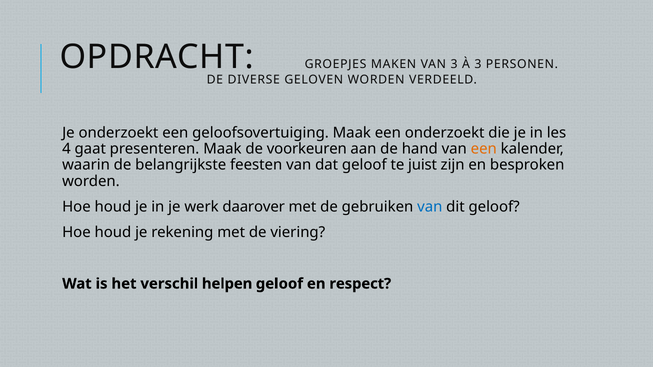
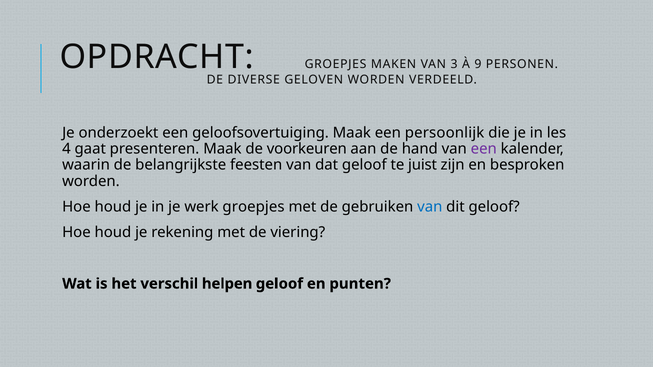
À 3: 3 -> 9 (478, 64)
een onderzoekt: onderzoekt -> persoonlijk (445, 133)
een colour: orange -> purple (484, 149)
werk daarover: daarover -> groepjes (254, 207)
respect: respect -> punten (360, 284)
